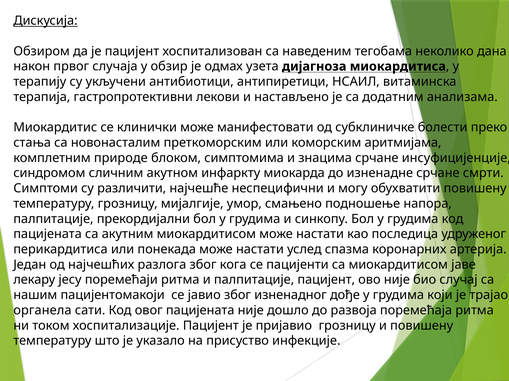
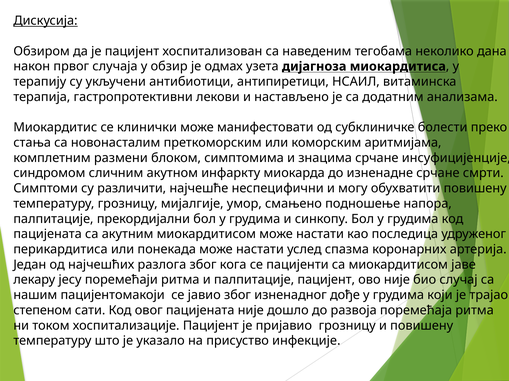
природе: природе -> размени (121, 158)
органела: органела -> степеном (43, 311)
